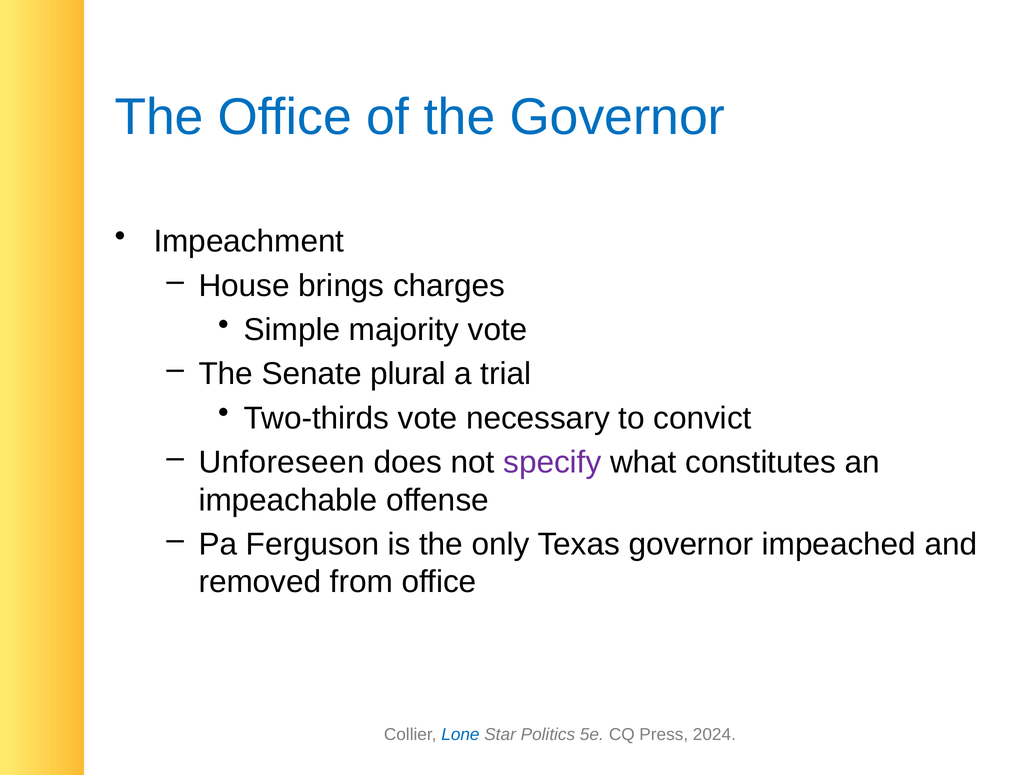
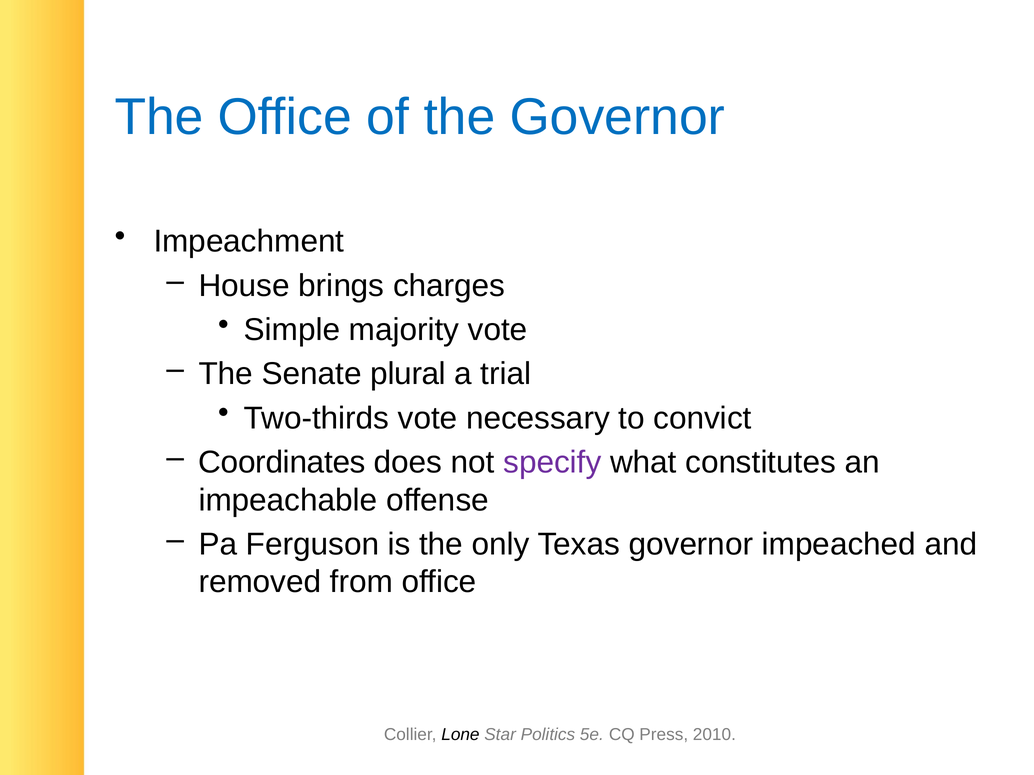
Unforeseen: Unforeseen -> Coordinates (282, 463)
Lone colour: blue -> black (460, 735)
2024: 2024 -> 2010 (714, 735)
